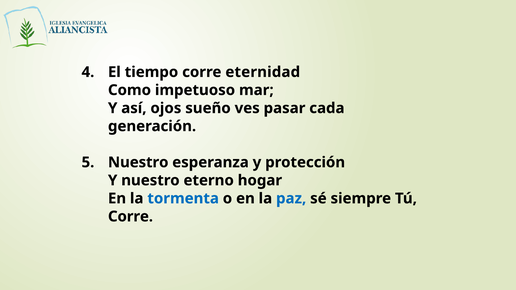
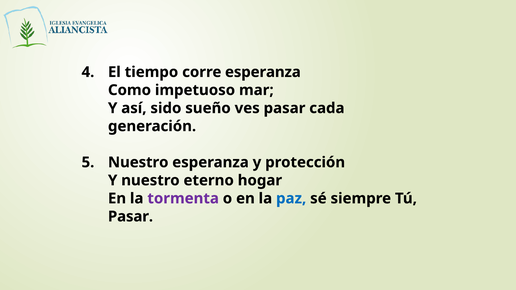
corre eternidad: eternidad -> esperanza (263, 72)
ojos: ojos -> sido (166, 108)
tormenta colour: blue -> purple (183, 199)
Corre: Corre -> Pasar (130, 217)
